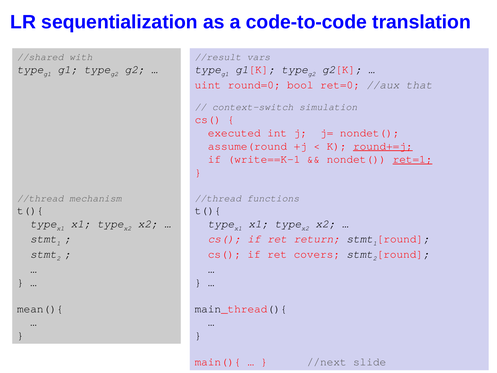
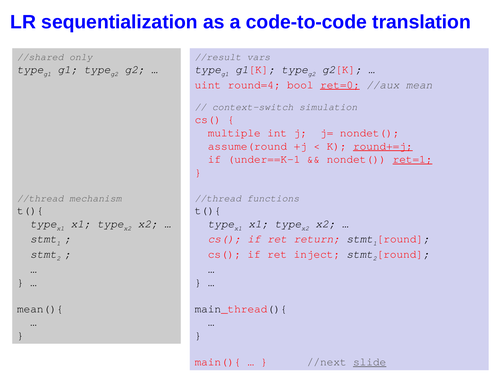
with: with -> only (81, 57)
round=0: round=0 -> round=4 (254, 85)
ret=0 underline: none -> present (340, 85)
that: that -> mean (419, 85)
executed: executed -> multiple (234, 133)
write==K-1: write==K-1 -> under==K-1 (264, 159)
covers: covers -> inject (317, 254)
slide underline: none -> present (370, 362)
